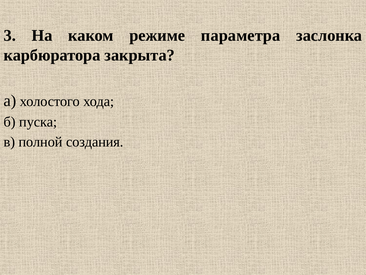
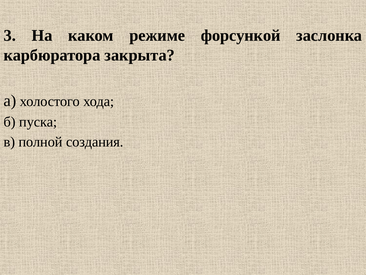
параметра: параметра -> форсункой (241, 36)
